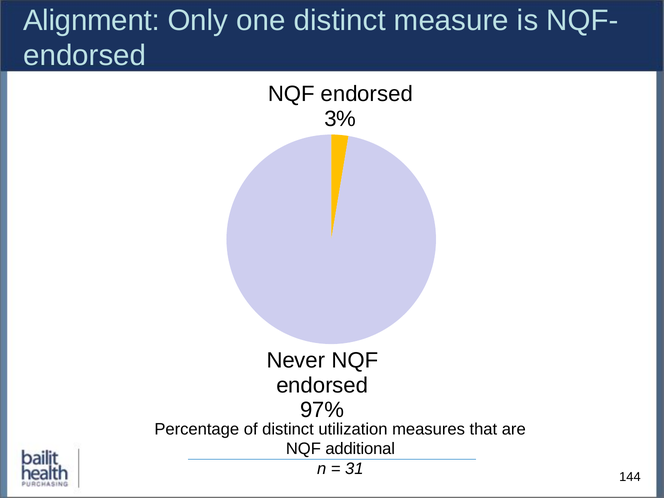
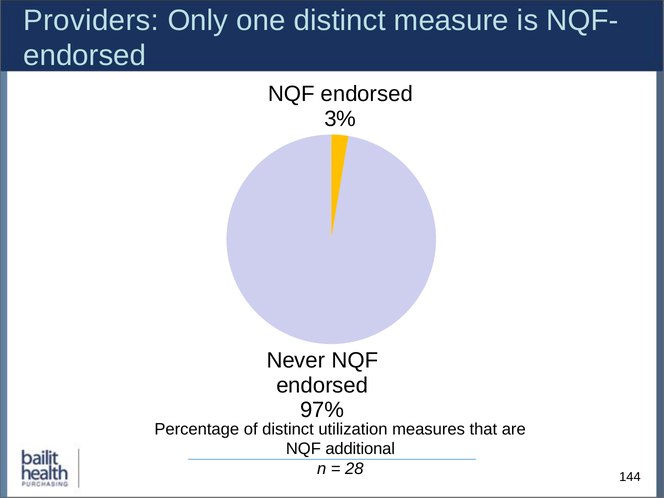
Alignment: Alignment -> Providers (91, 20)
31: 31 -> 28 (354, 469)
